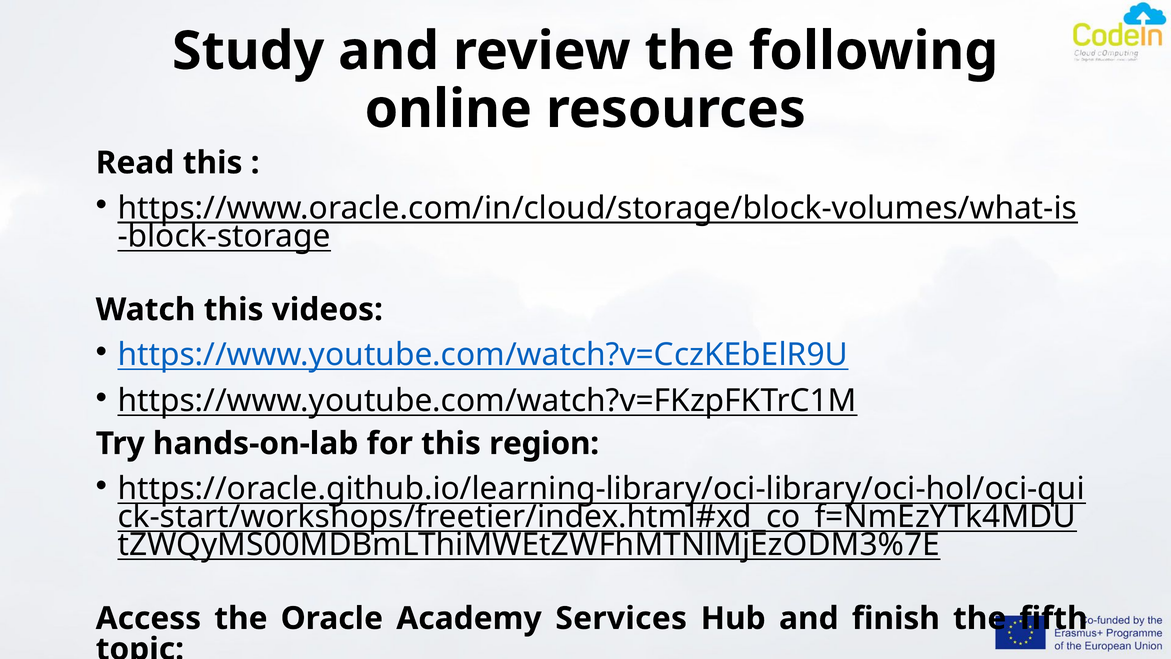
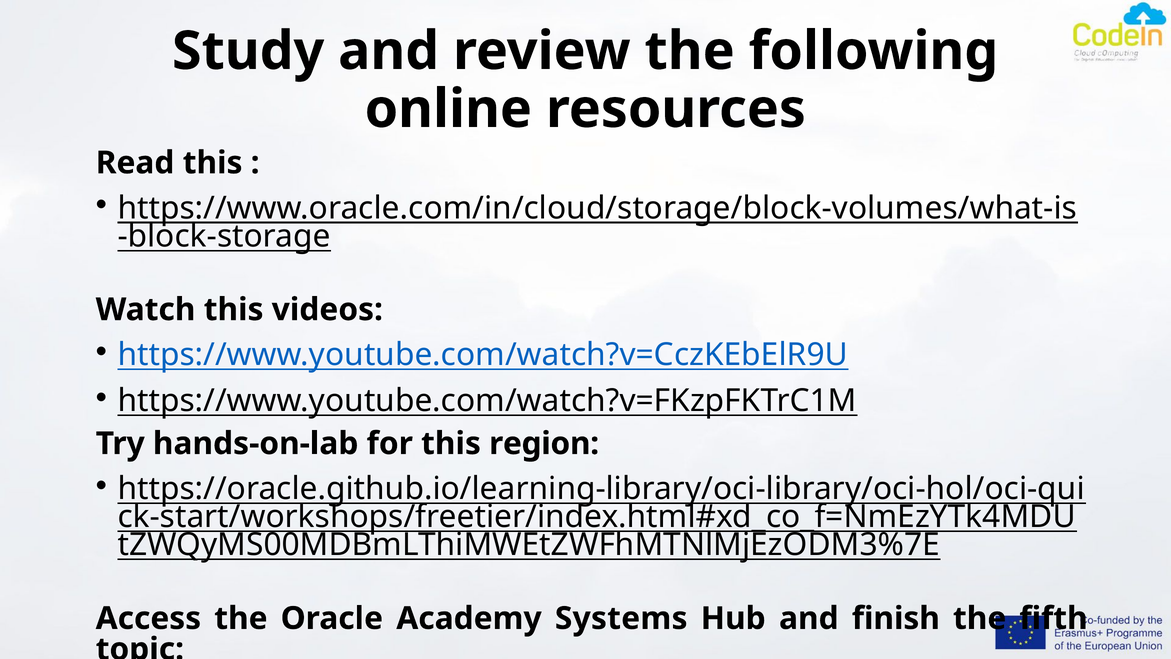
Services: Services -> Systems (621, 618)
